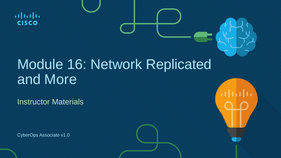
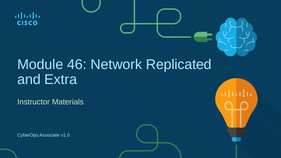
16: 16 -> 46 (77, 64)
More: More -> Extra (61, 80)
